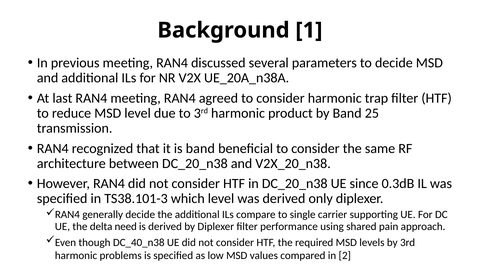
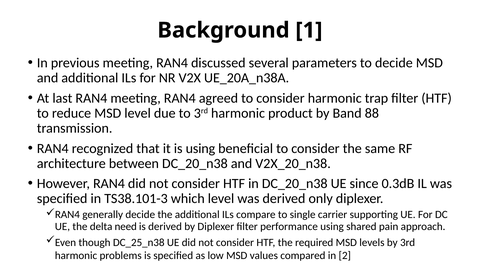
25: 25 -> 88 (372, 113)
is band: band -> using (200, 148)
DC_40_n38: DC_40_n38 -> DC_25_n38 (139, 242)
